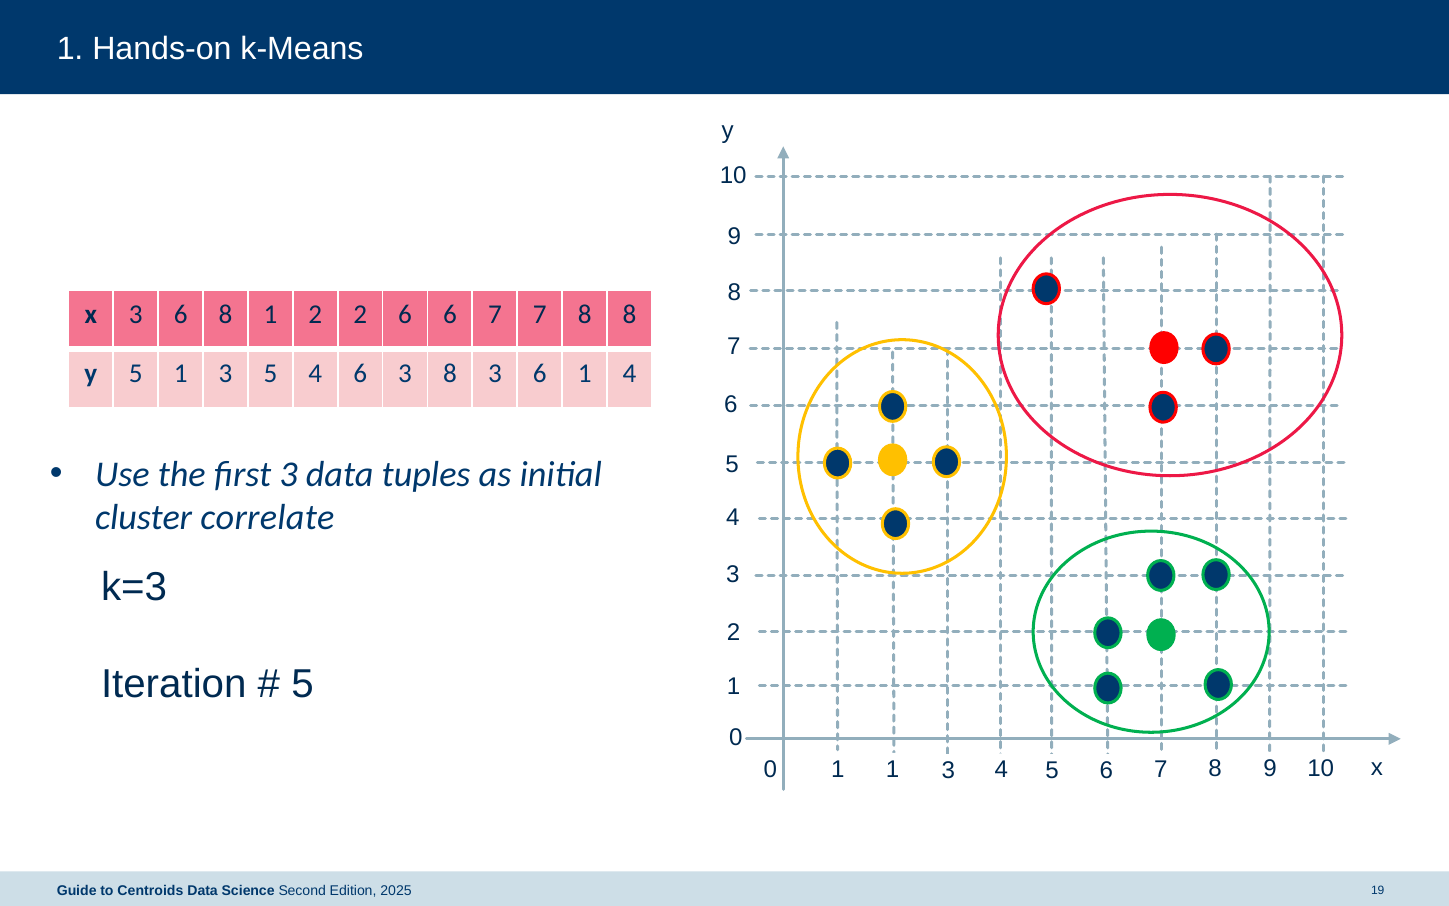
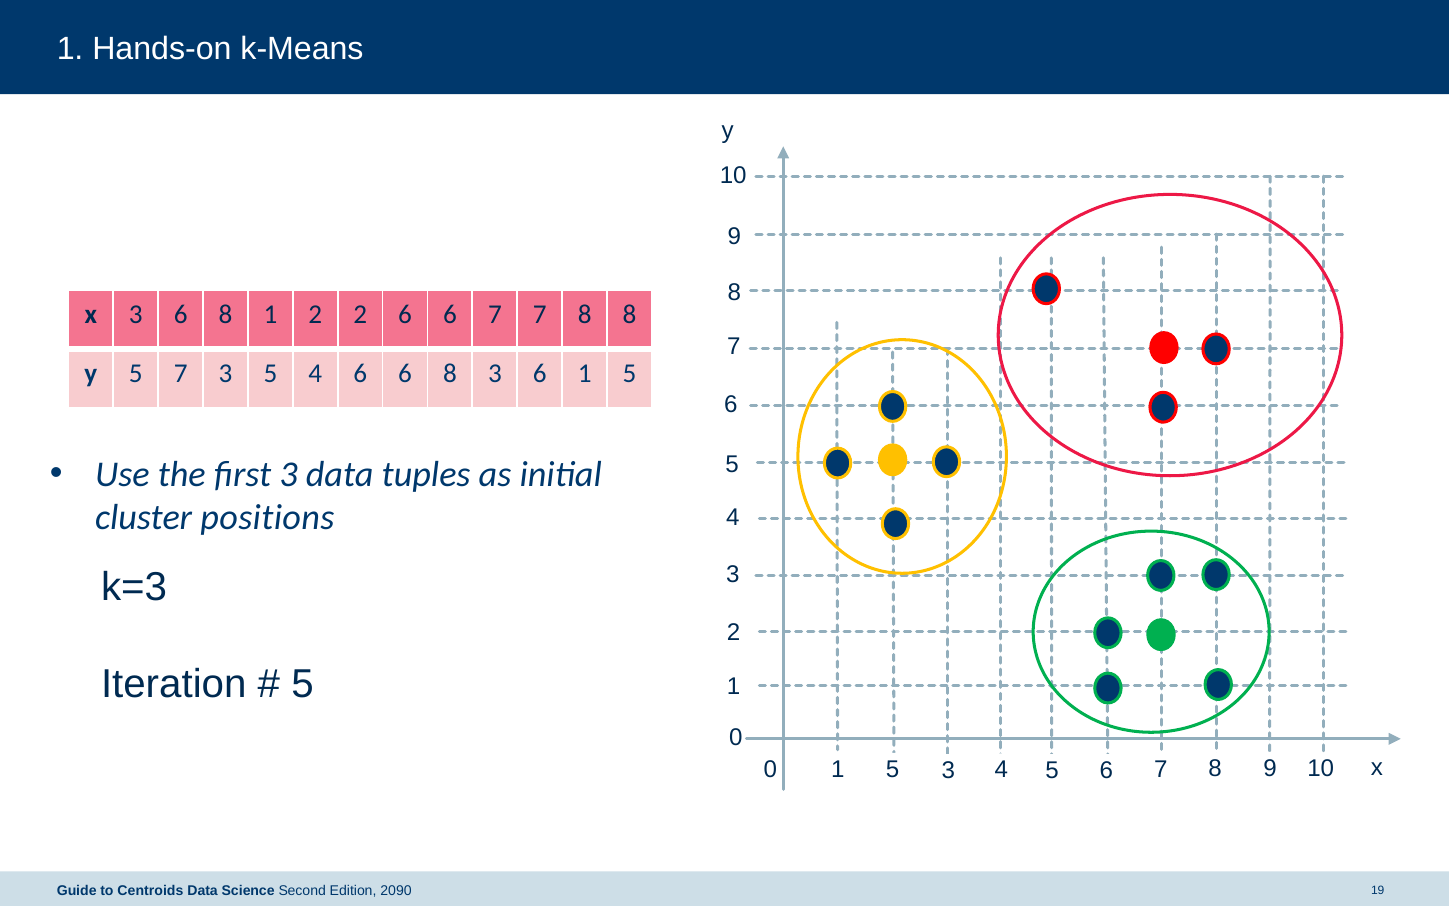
5 1: 1 -> 7 (181, 373)
4 6 3: 3 -> 6 (405, 373)
6 1 4: 4 -> 5 (630, 373)
correlate: correlate -> positions (267, 518)
0 1 1: 1 -> 5 (893, 769)
2025: 2025 -> 2090 (396, 890)
